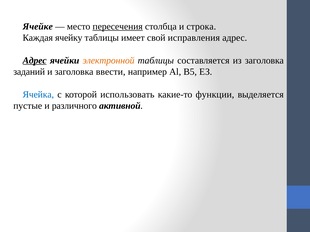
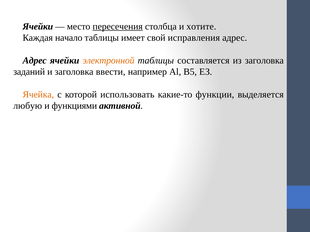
Ячейке: Ячейке -> Ячейки (38, 26)
строка: строка -> хотите (201, 26)
ячейку: ячейку -> начало (69, 38)
Адрес underline: present -> none (35, 61)
Ячейка colour: blue -> orange (38, 95)
пустые: пустые -> любую (28, 106)
различного: различного -> функциями (74, 106)
